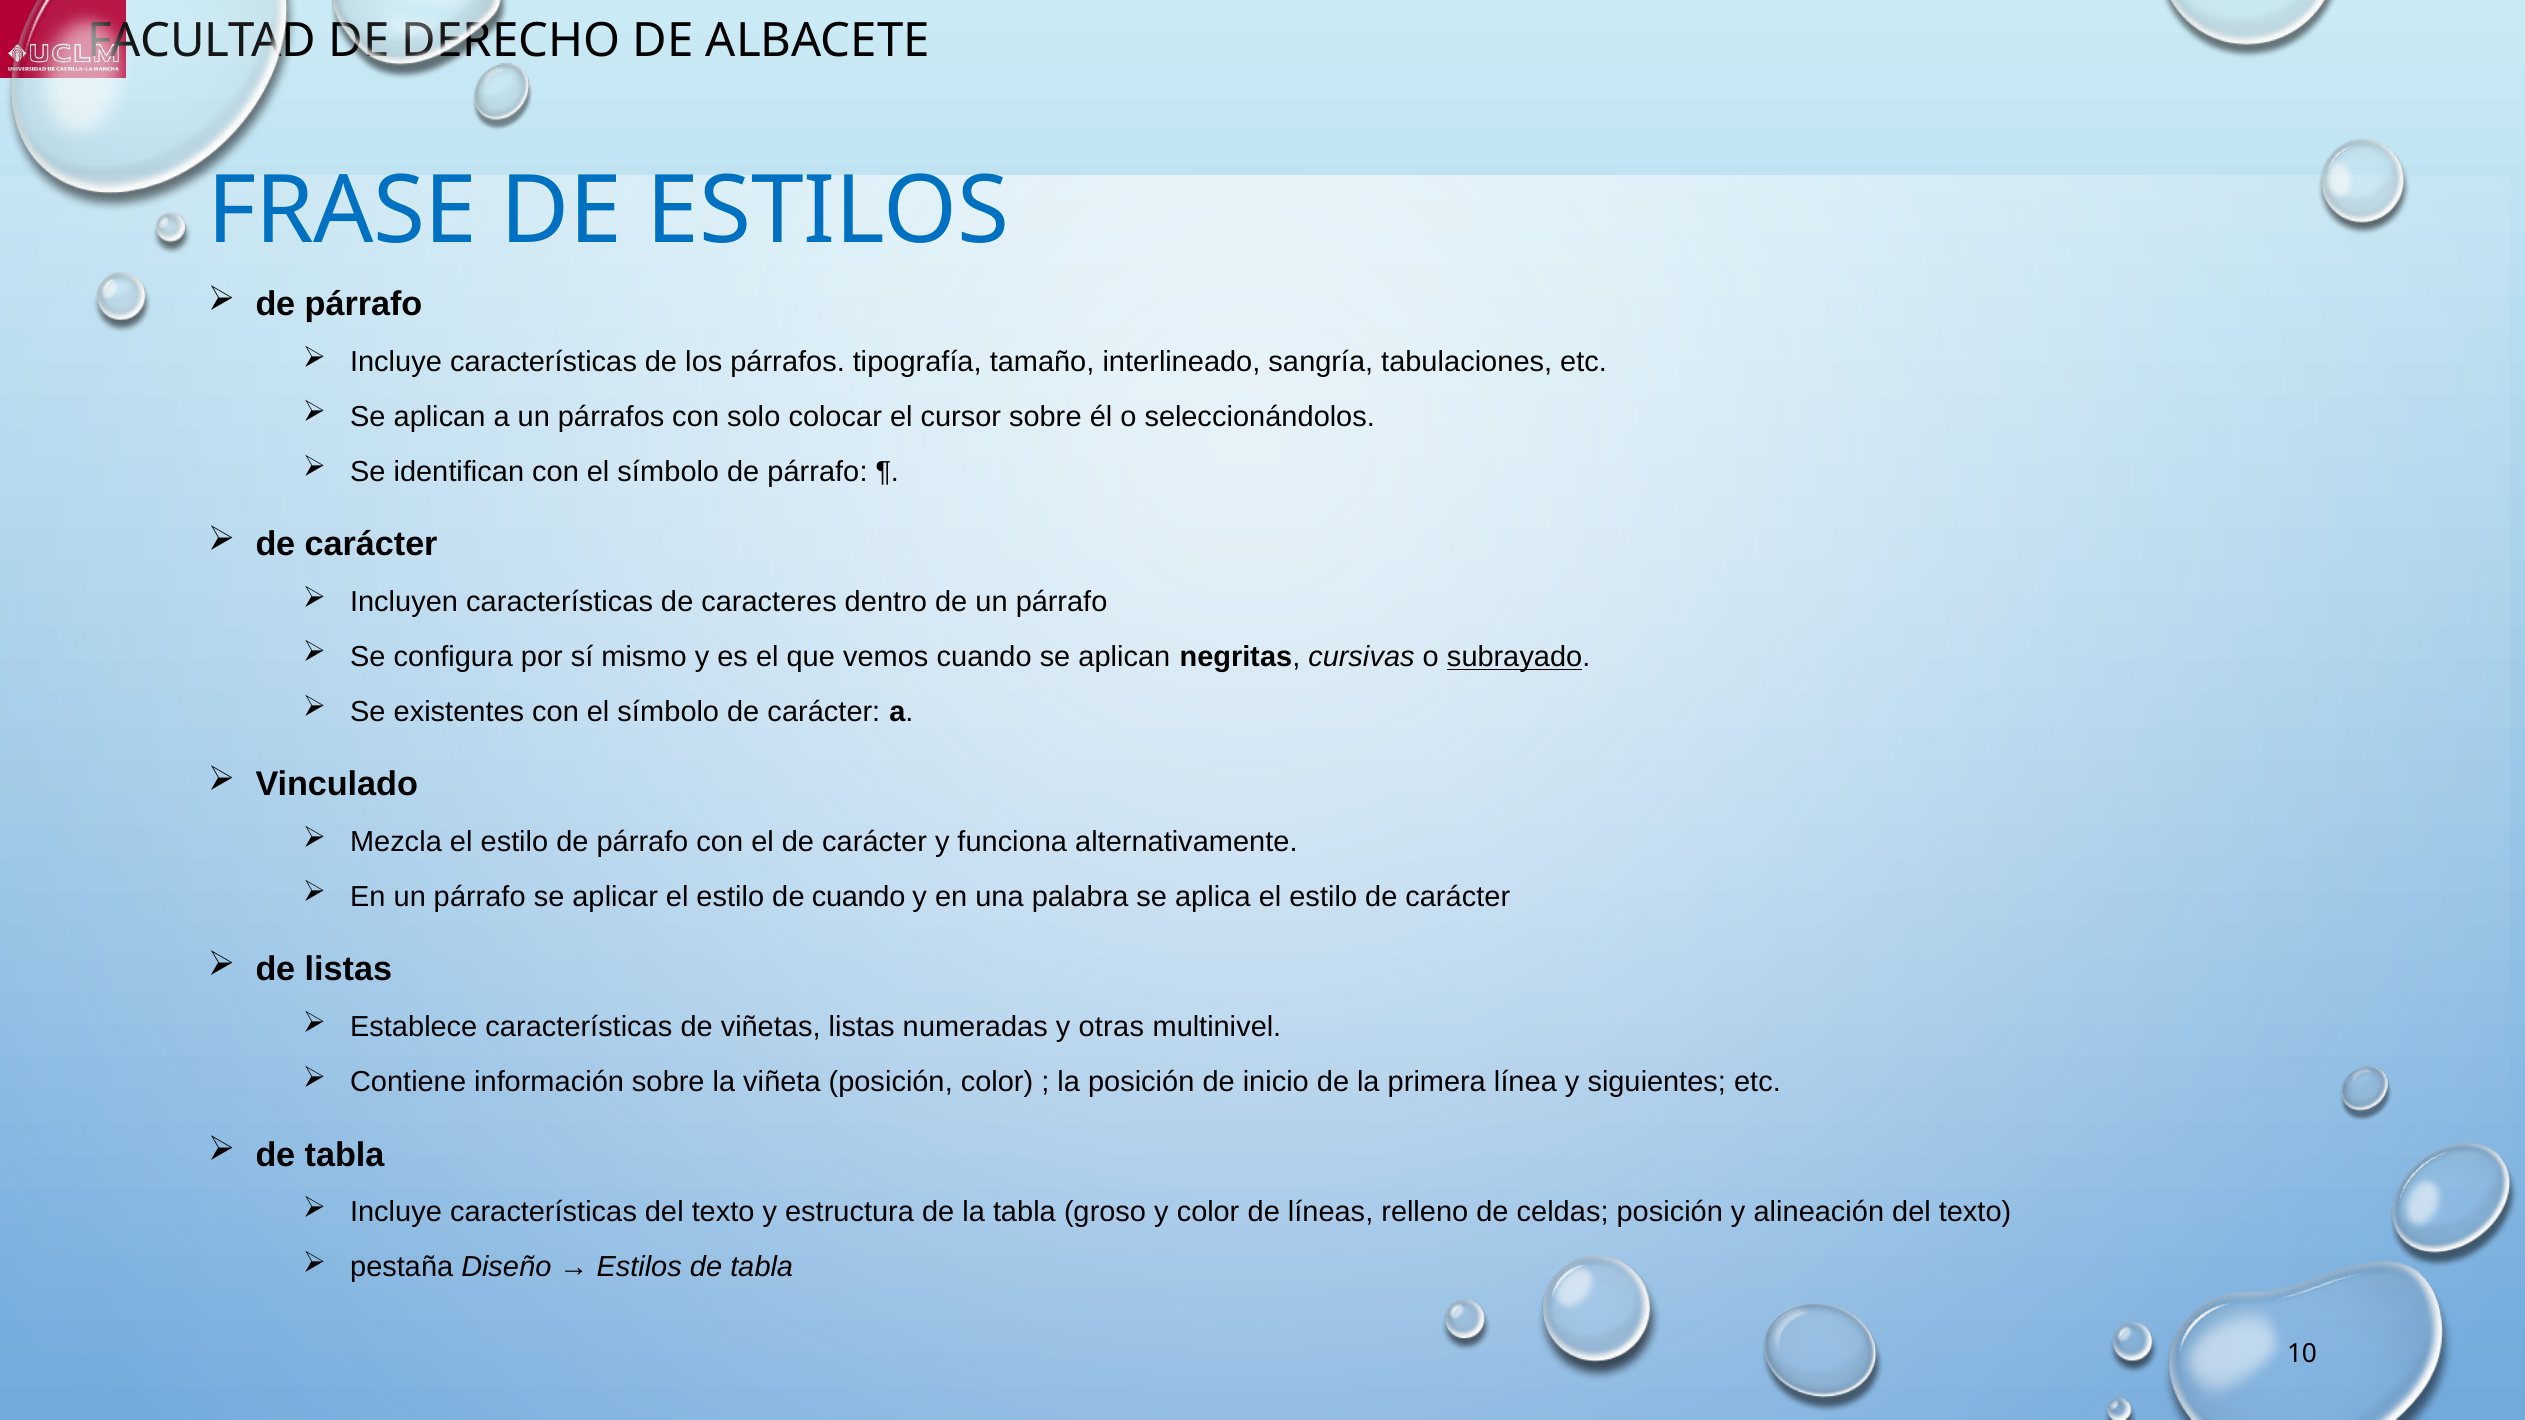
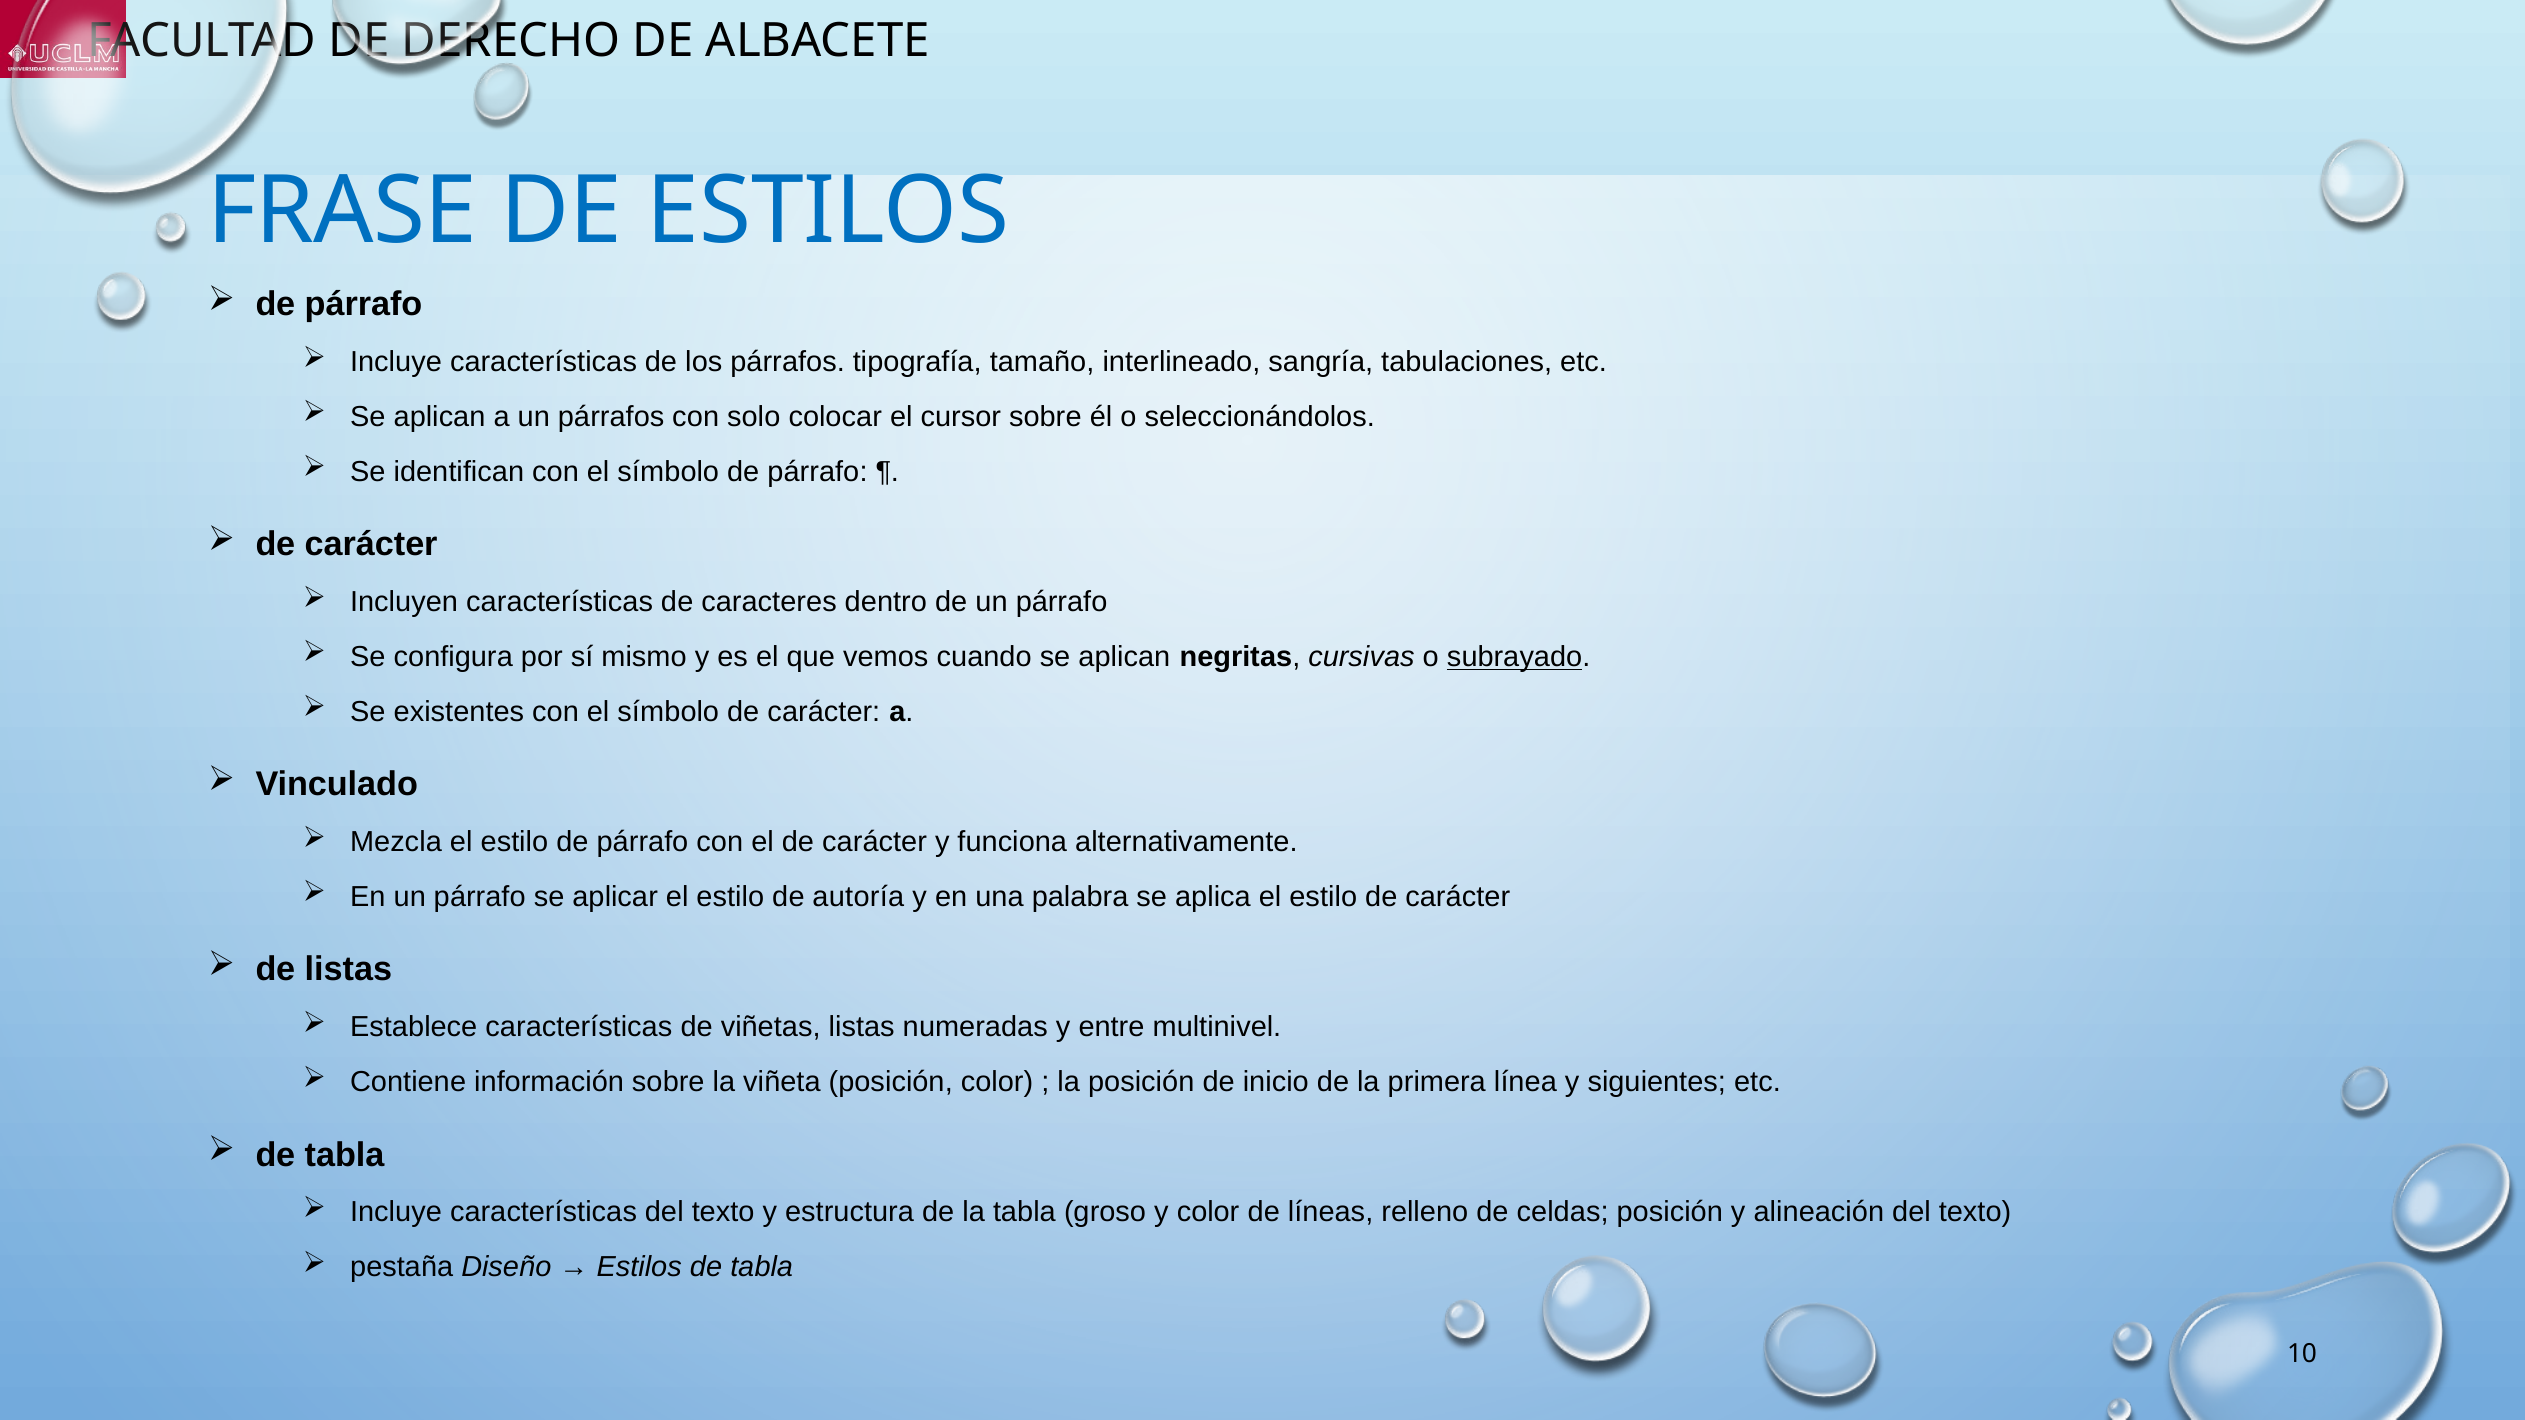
de cuando: cuando -> autoría (858, 897)
otras: otras -> entre (1111, 1027)
